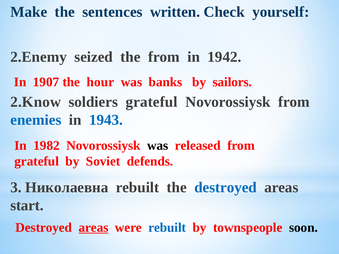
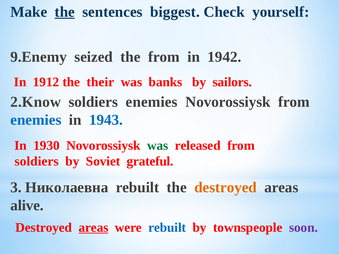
the underline: none -> present (65, 12)
written: written -> biggest (175, 12)
2.Enemy: 2.Enemy -> 9.Enemy (39, 57)
1907: 1907 -> 1912 (46, 82)
hour: hour -> their (100, 82)
soldiers grateful: grateful -> enemies (152, 102)
1982: 1982 -> 1930 (47, 146)
was colour: black -> green (158, 146)
grateful: grateful -> soldiers (37, 161)
defends: defends -> grateful (150, 161)
destroyed colour: blue -> orange (226, 188)
start: start -> alive (27, 206)
soon colour: black -> purple (303, 228)
